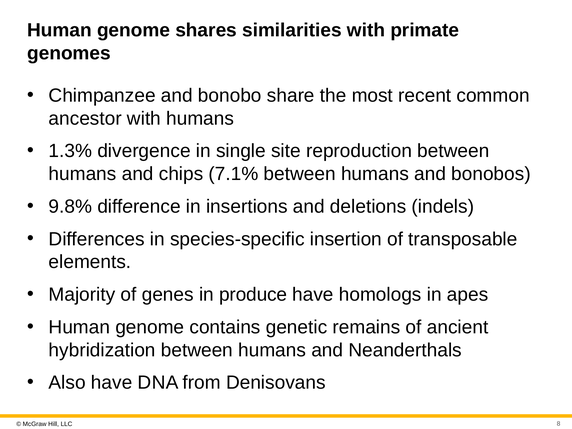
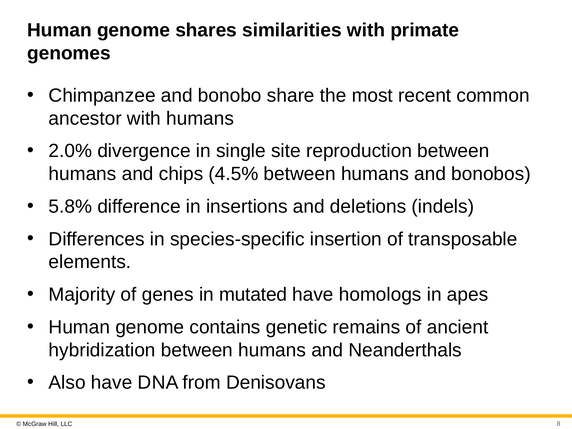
1.3%: 1.3% -> 2.0% (70, 151)
7.1%: 7.1% -> 4.5% (233, 174)
9.8%: 9.8% -> 5.8% (70, 206)
produce: produce -> mutated (253, 295)
